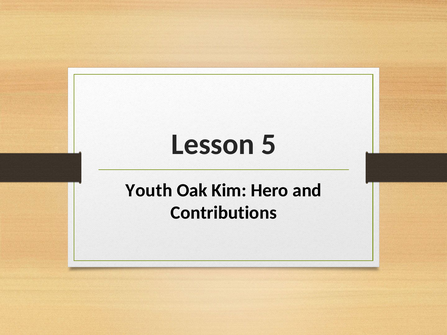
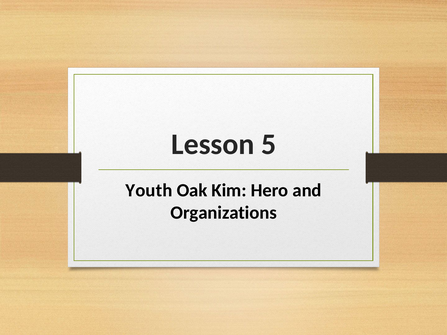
Contributions: Contributions -> Organizations (224, 213)
